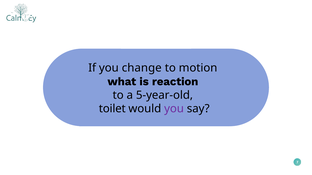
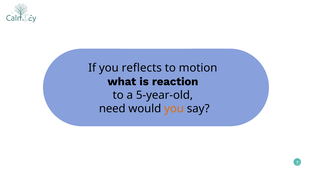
change: change -> reflects (142, 68)
toilet: toilet -> need (112, 109)
you colour: purple -> orange (174, 109)
